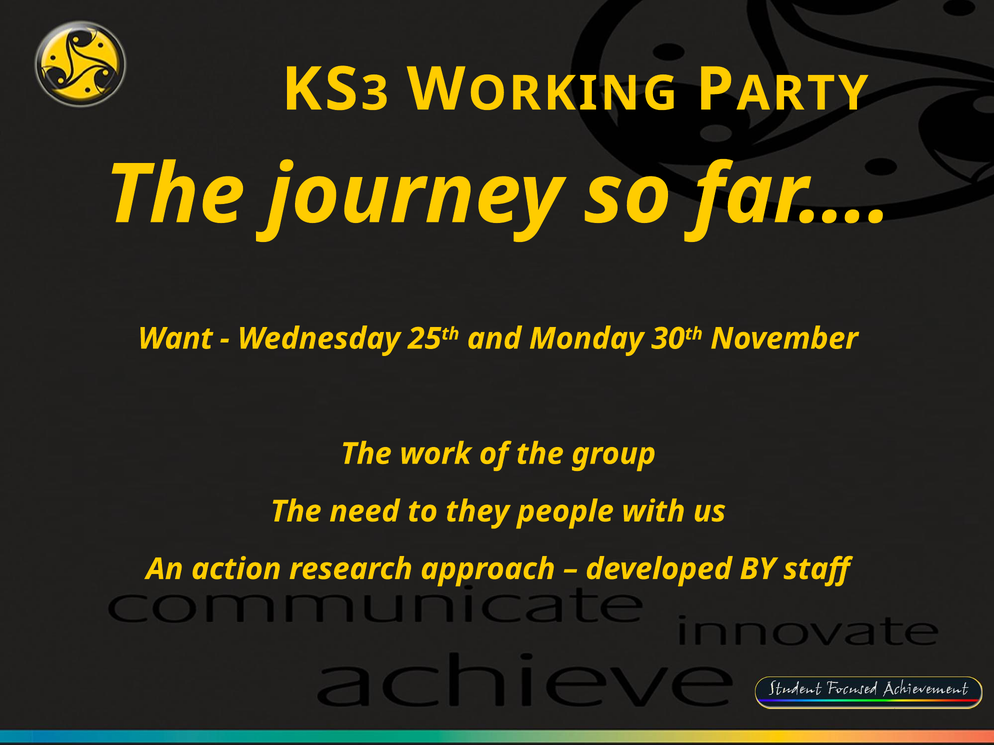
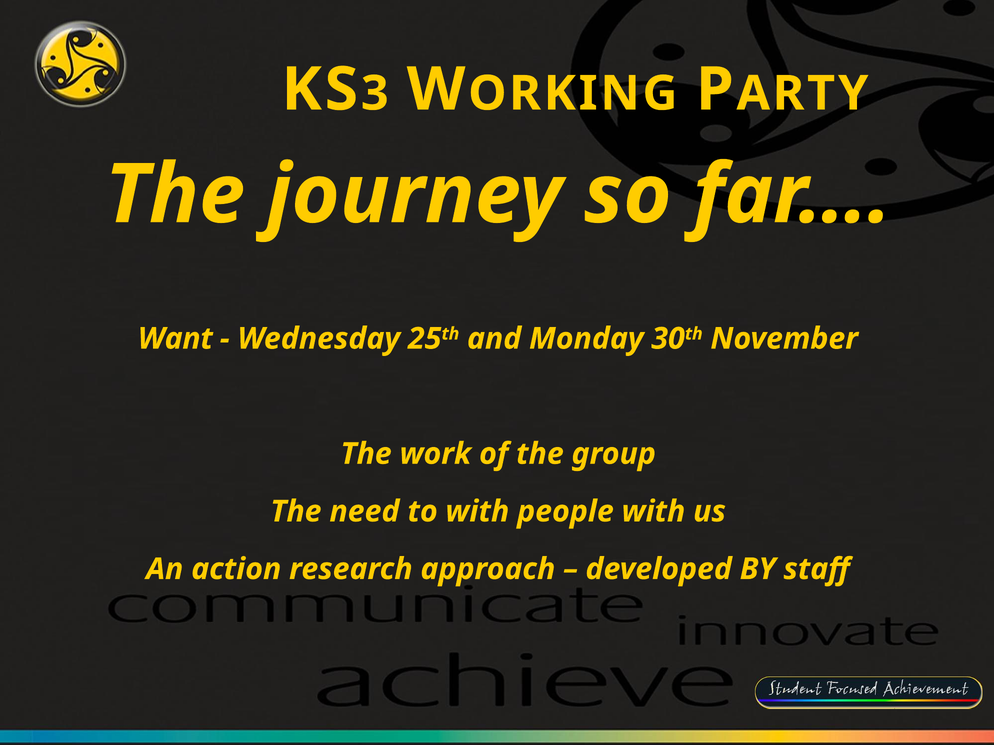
to they: they -> with (477, 512)
